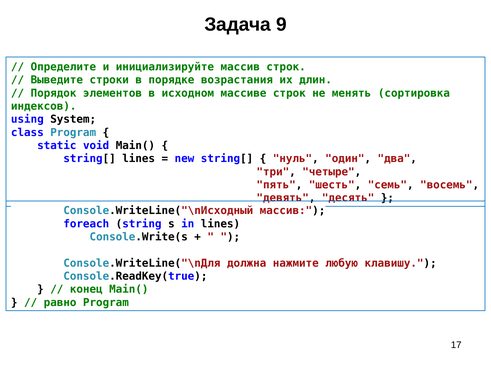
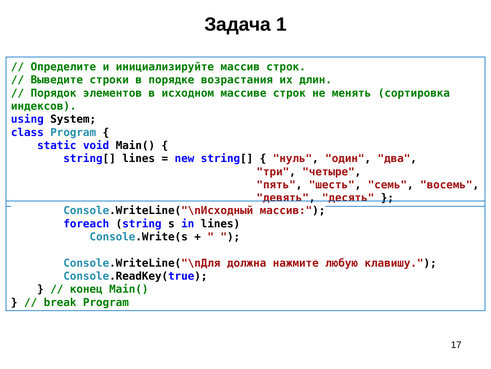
9: 9 -> 1 (281, 25)
равно: равно -> break (60, 302)
